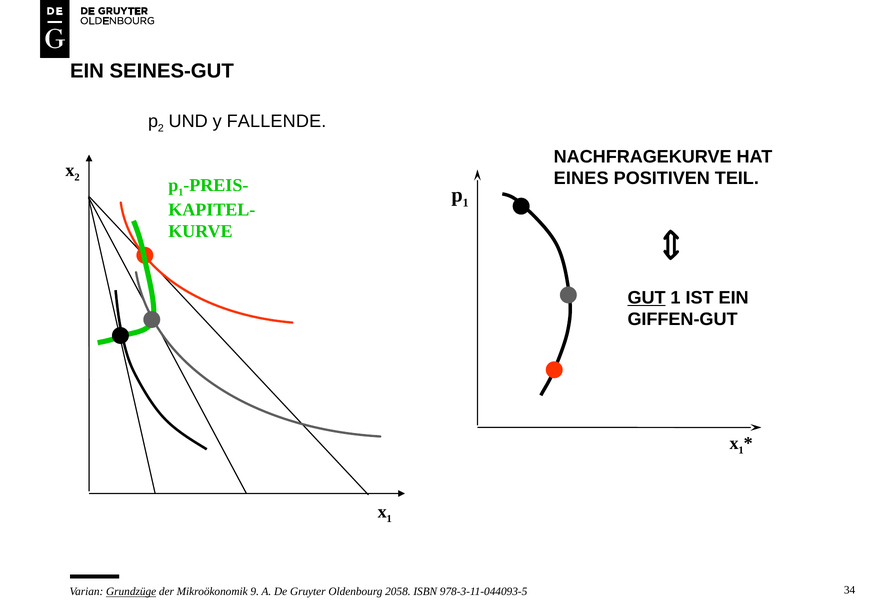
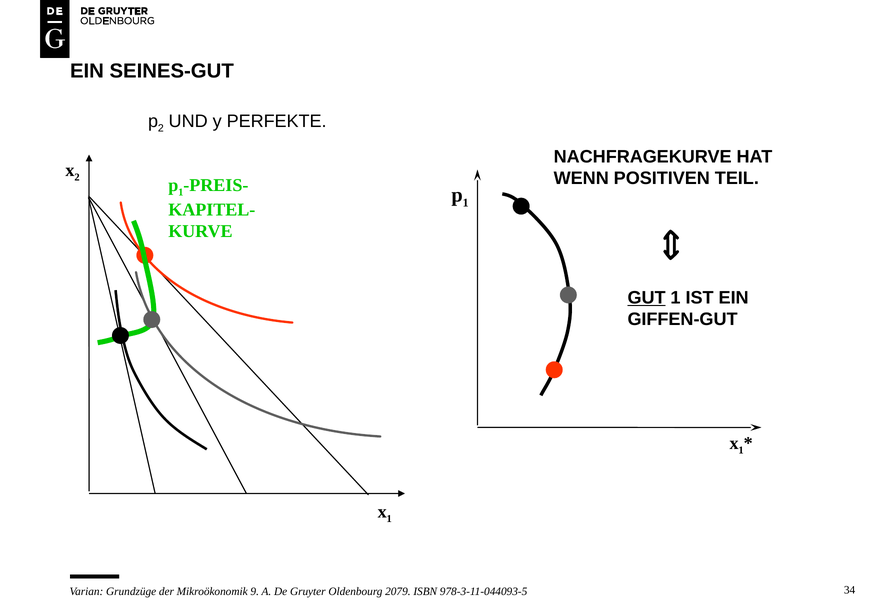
FALLENDE: FALLENDE -> PERFEKTE (277, 122)
EINES: EINES -> WENN (581, 179)
Grundzüge underline: present -> none (131, 592)
2058: 2058 -> 2079 (398, 592)
